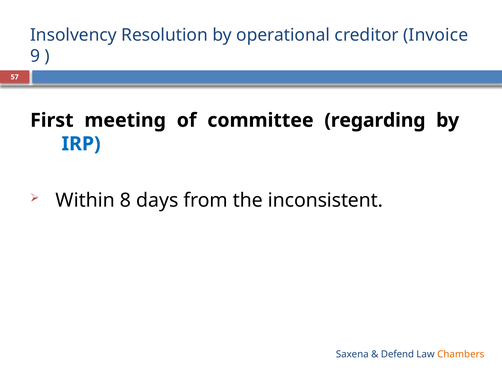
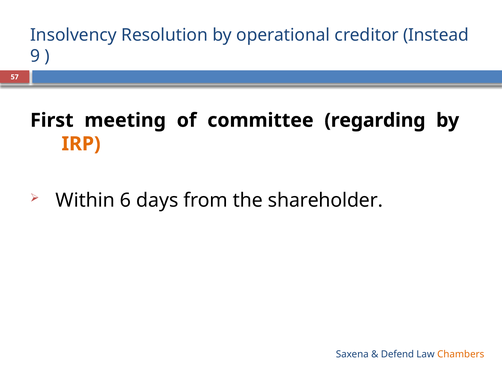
Invoice: Invoice -> Instead (436, 35)
IRP colour: blue -> orange (81, 144)
8: 8 -> 6 (126, 200)
inconsistent: inconsistent -> shareholder (325, 200)
